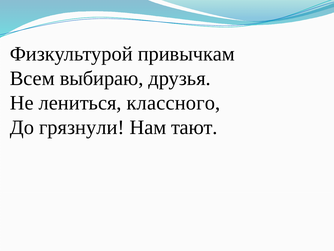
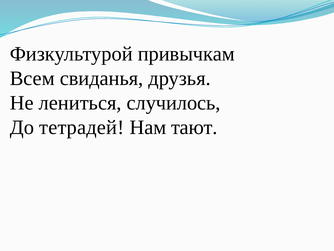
выбираю: выбираю -> свиданья (102, 78)
классного: классного -> случилось (174, 103)
грязнули: грязнули -> тетрадей (82, 127)
